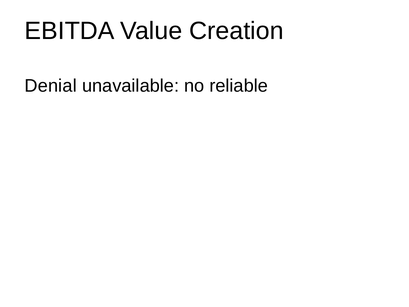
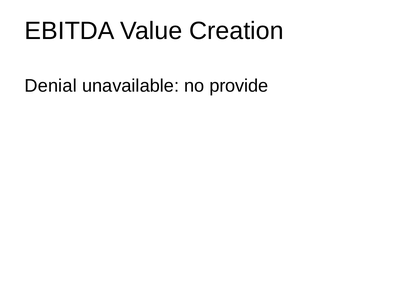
reliable: reliable -> provide (239, 86)
